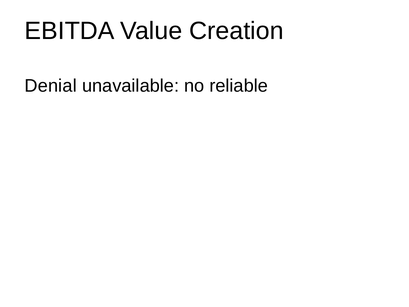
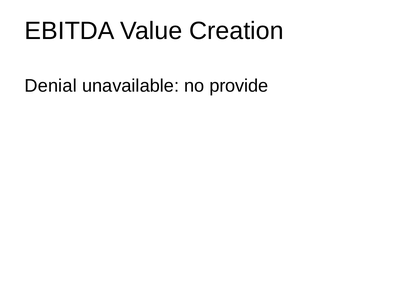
reliable: reliable -> provide (239, 86)
